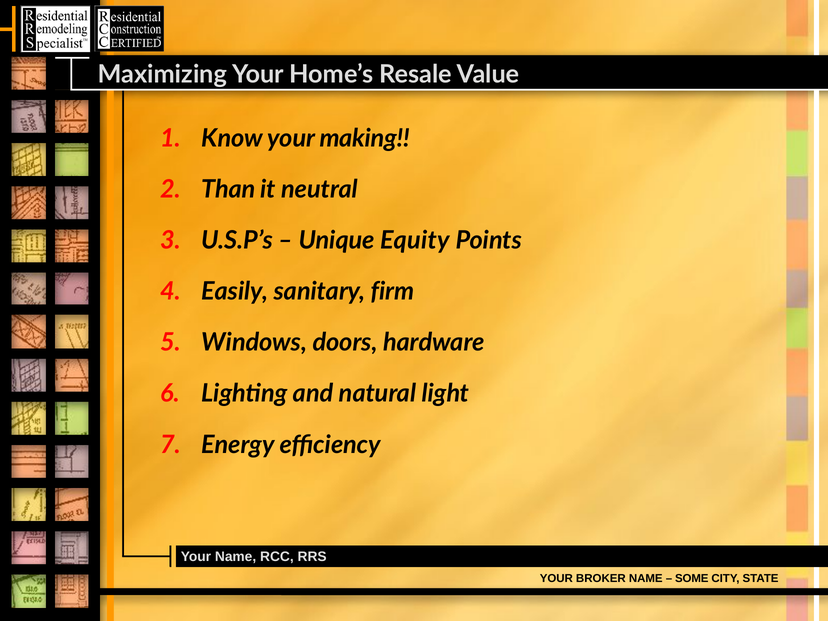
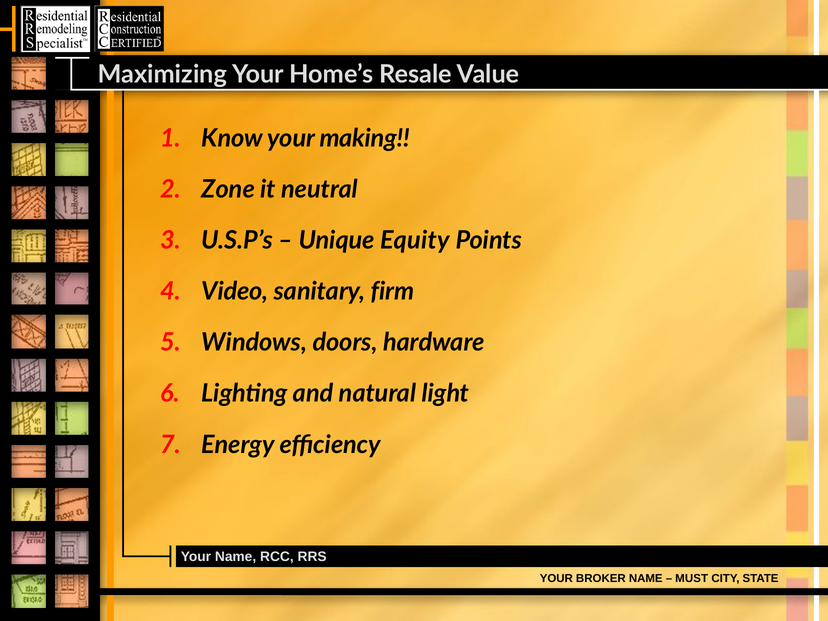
Than: Than -> Zone (228, 189)
Easily: Easily -> Video (235, 292)
SOME: SOME -> MUST (692, 578)
